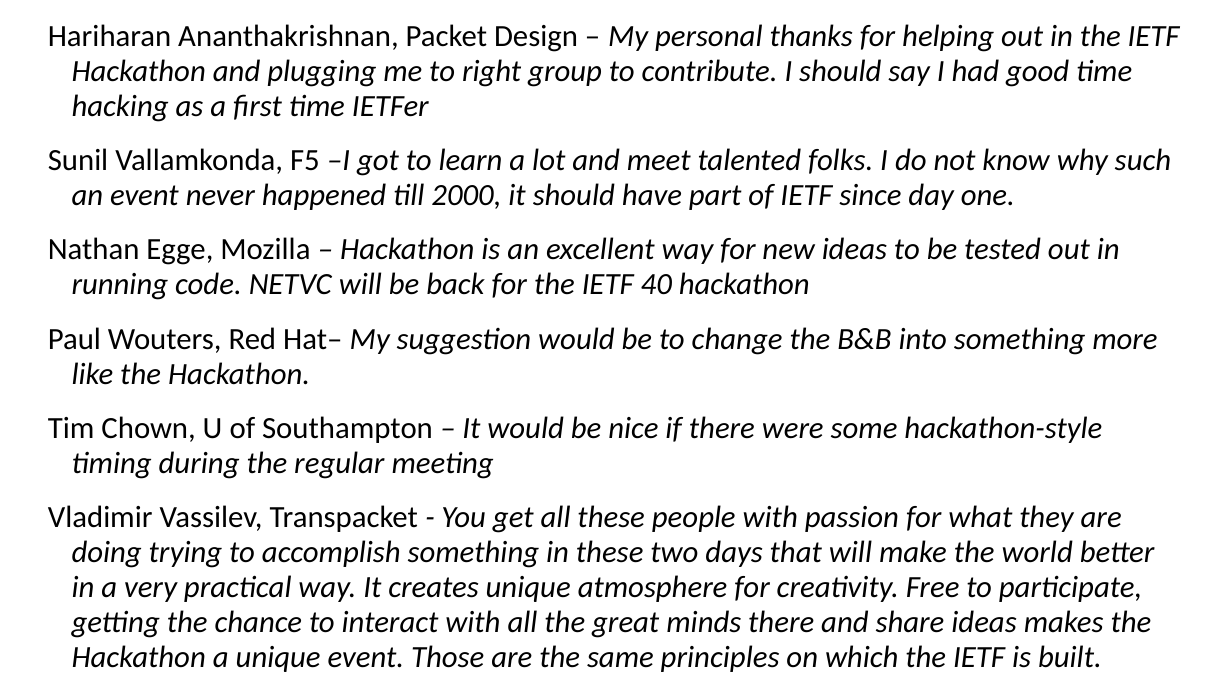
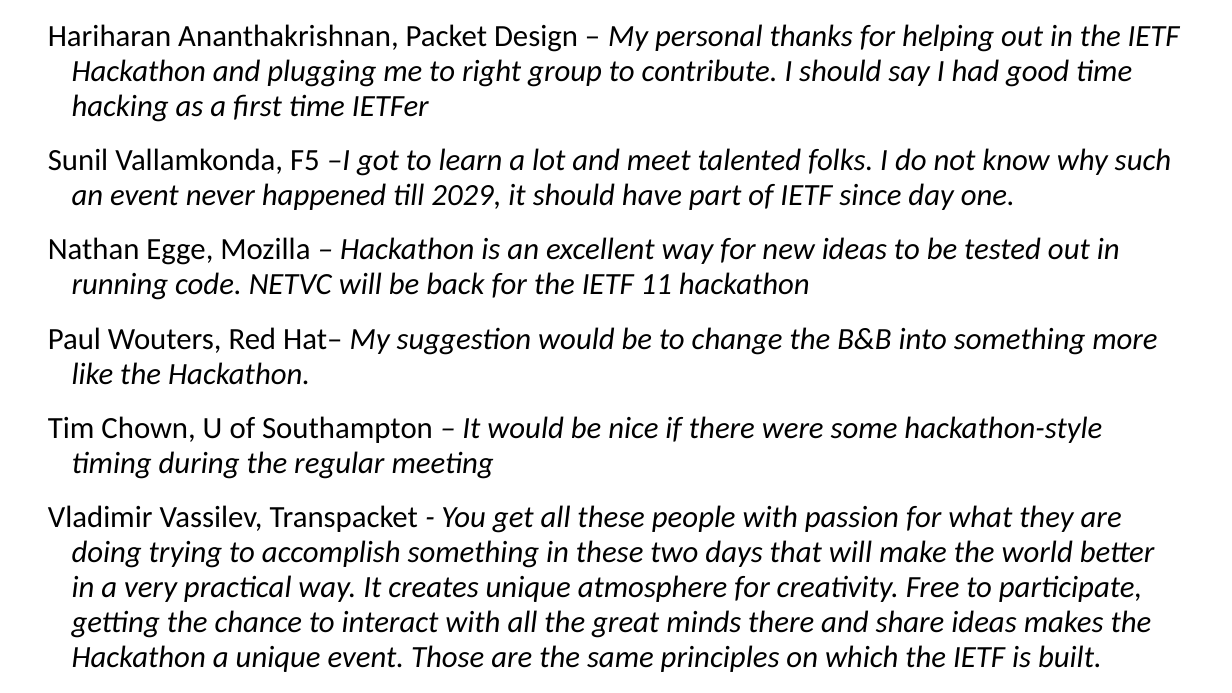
2000: 2000 -> 2029 (466, 195)
40: 40 -> 11 (656, 285)
